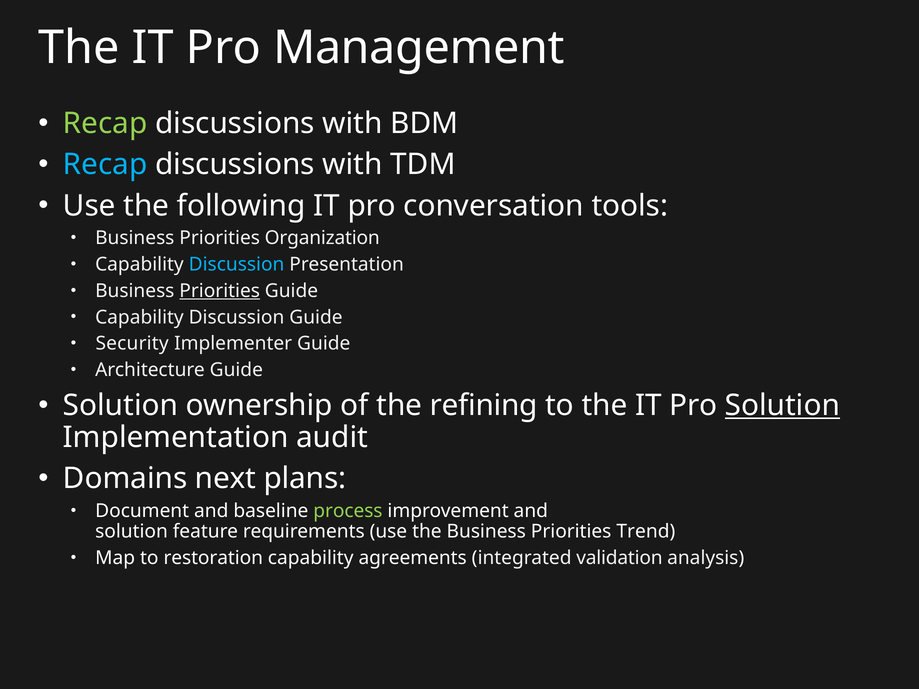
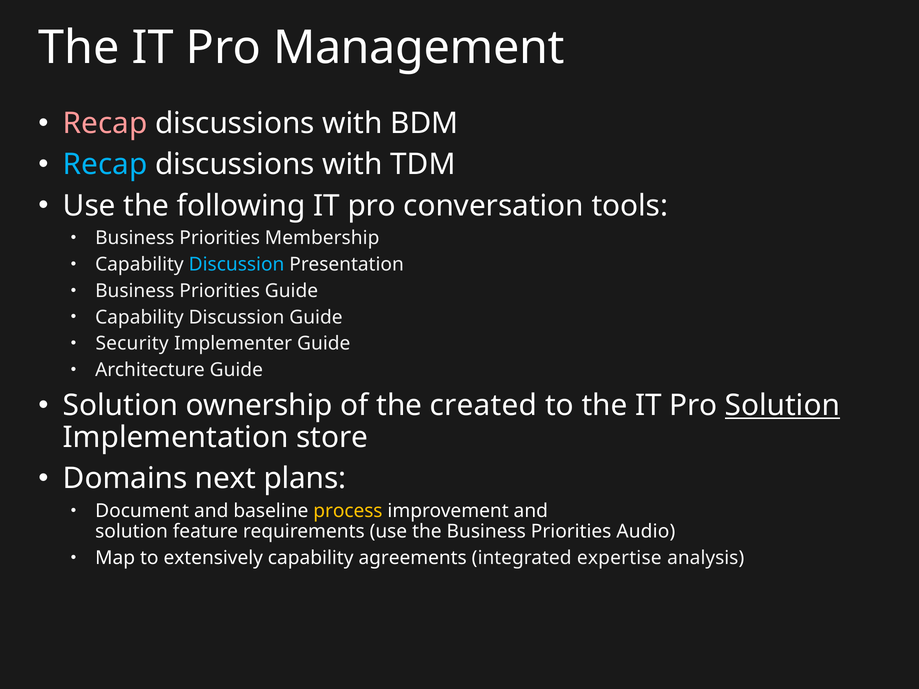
Recap colour: light green -> pink (105, 124)
Organization: Organization -> Membership (322, 238)
Priorities underline: present -> none (220, 291)
refining: refining -> created (484, 405)
audit: audit -> store (332, 438)
process colour: light green -> yellow (348, 511)
Trend: Trend -> Audio (646, 532)
restoration: restoration -> extensively (213, 558)
validation: validation -> expertise (619, 558)
